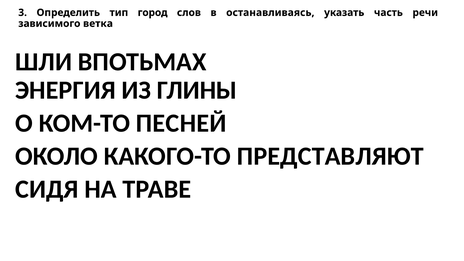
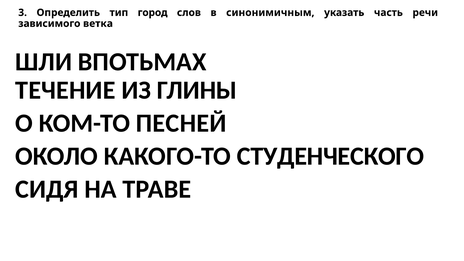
останавливаясь: останавливаясь -> синонимичным (270, 13)
ЭНЕРГИЯ: ЭНЕРГИЯ -> ТЕЧЕНИЕ (65, 90)
ПРЕДСТАВЛЯЮТ: ПРЕДСТАВЛЯЮТ -> СТУДЕНЧЕСКОГО (331, 156)
